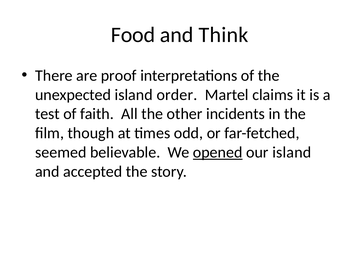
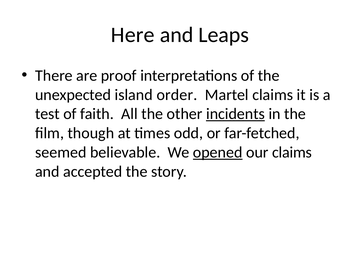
Food: Food -> Here (133, 35)
Think: Think -> Leaps (224, 35)
incidents underline: none -> present (235, 114)
our island: island -> claims (292, 152)
